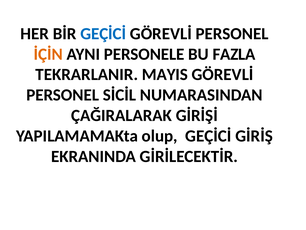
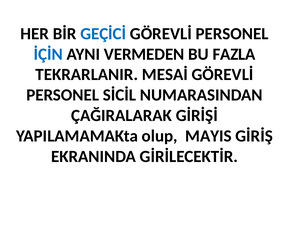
İÇİN colour: orange -> blue (48, 54)
PERSONELE: PERSONELE -> VERMEDEN (144, 54)
MAYIS: MAYIS -> MESAİ (165, 74)
olup GEÇİCİ: GEÇİCİ -> MAYIS (208, 136)
